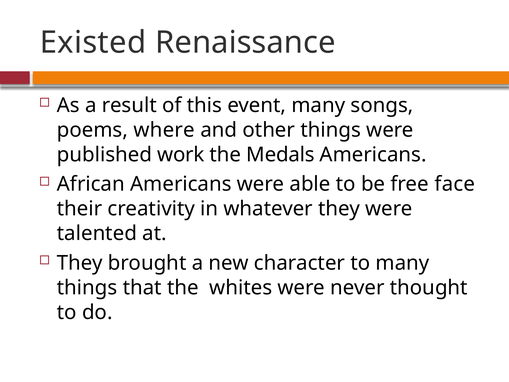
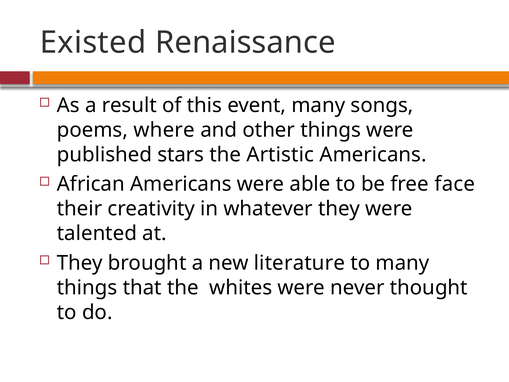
work: work -> stars (181, 155)
Medals: Medals -> Artistic (280, 155)
character: character -> literature (299, 263)
